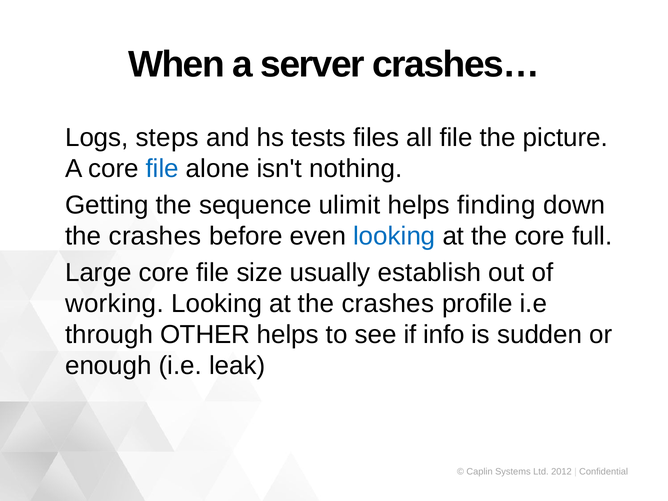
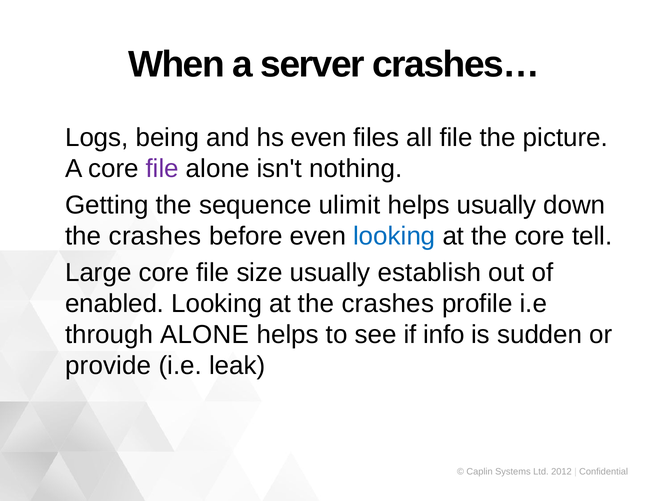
steps: steps -> being (167, 138)
hs tests: tests -> even (319, 138)
file colour: blue -> purple (162, 169)
helps finding: finding -> usually (497, 205)
full: full -> tell (592, 236)
working: working -> enabled (115, 304)
through OTHER: OTHER -> ALONE (205, 335)
enough: enough -> provide (108, 366)
